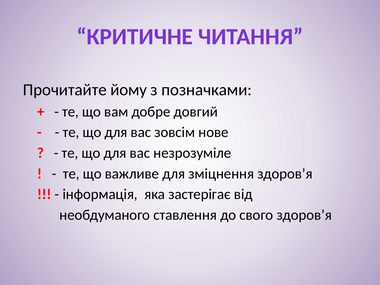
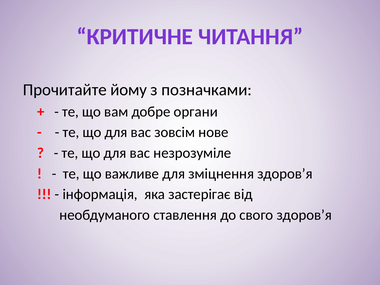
довгий: довгий -> органи (196, 112)
